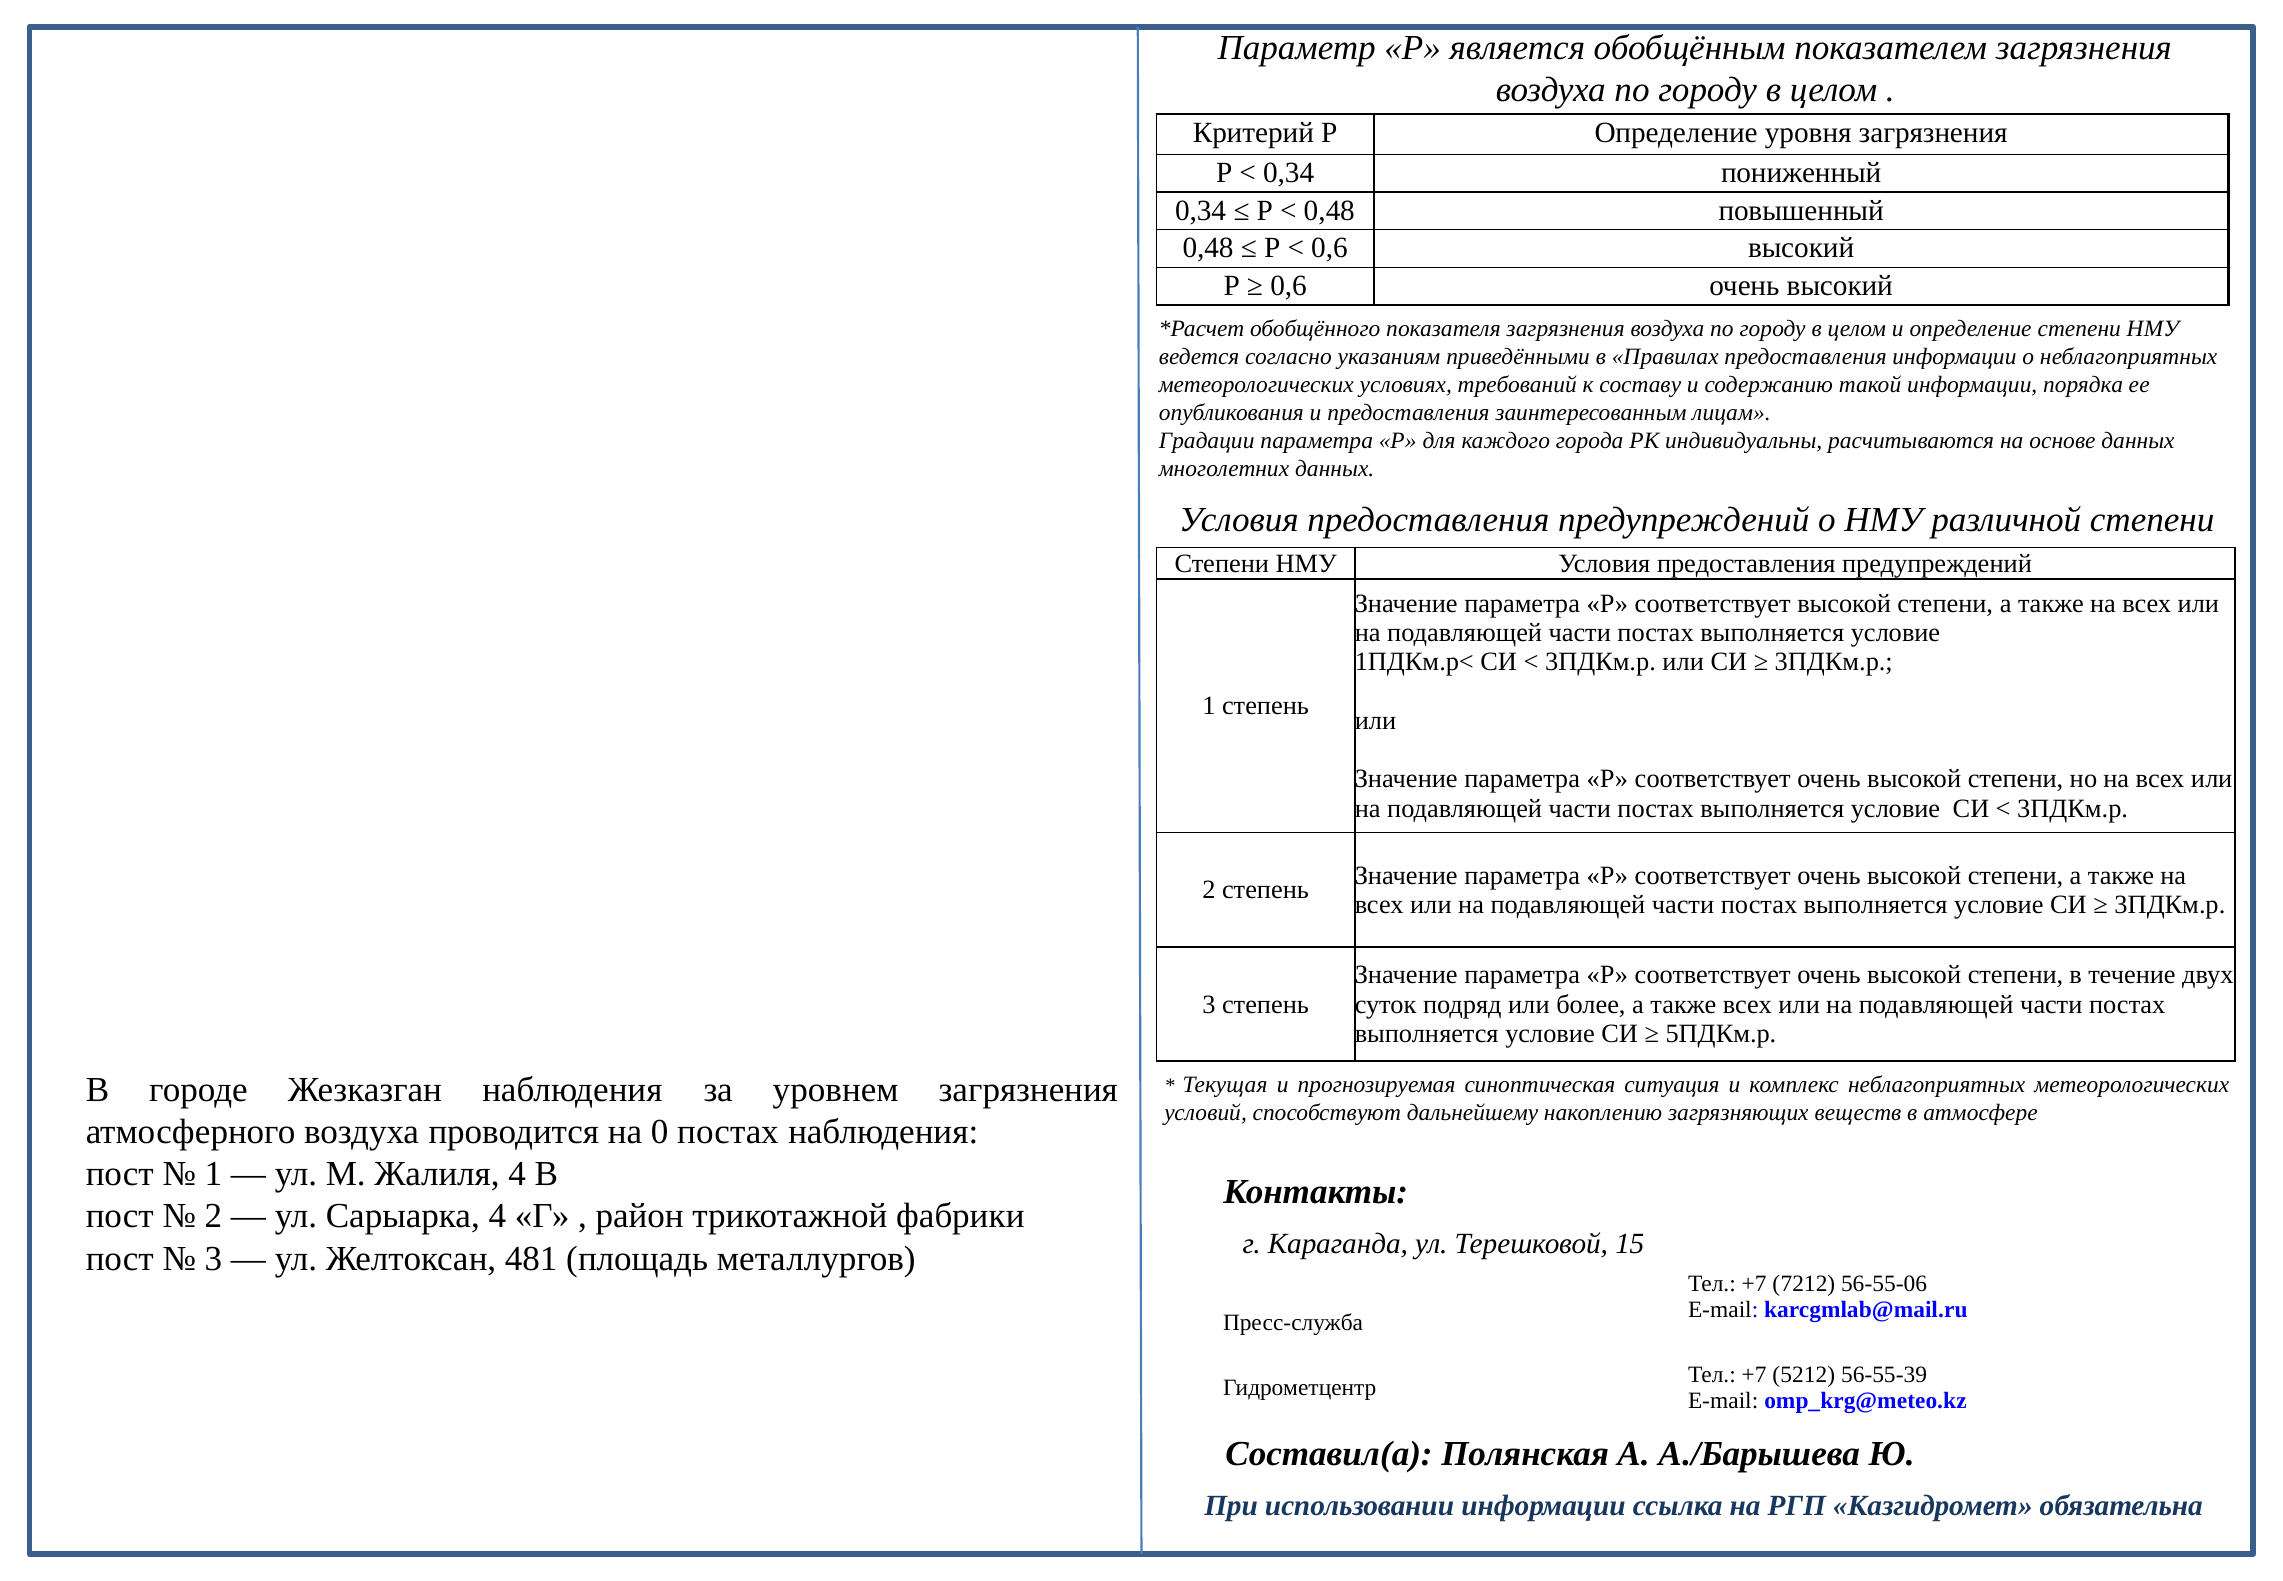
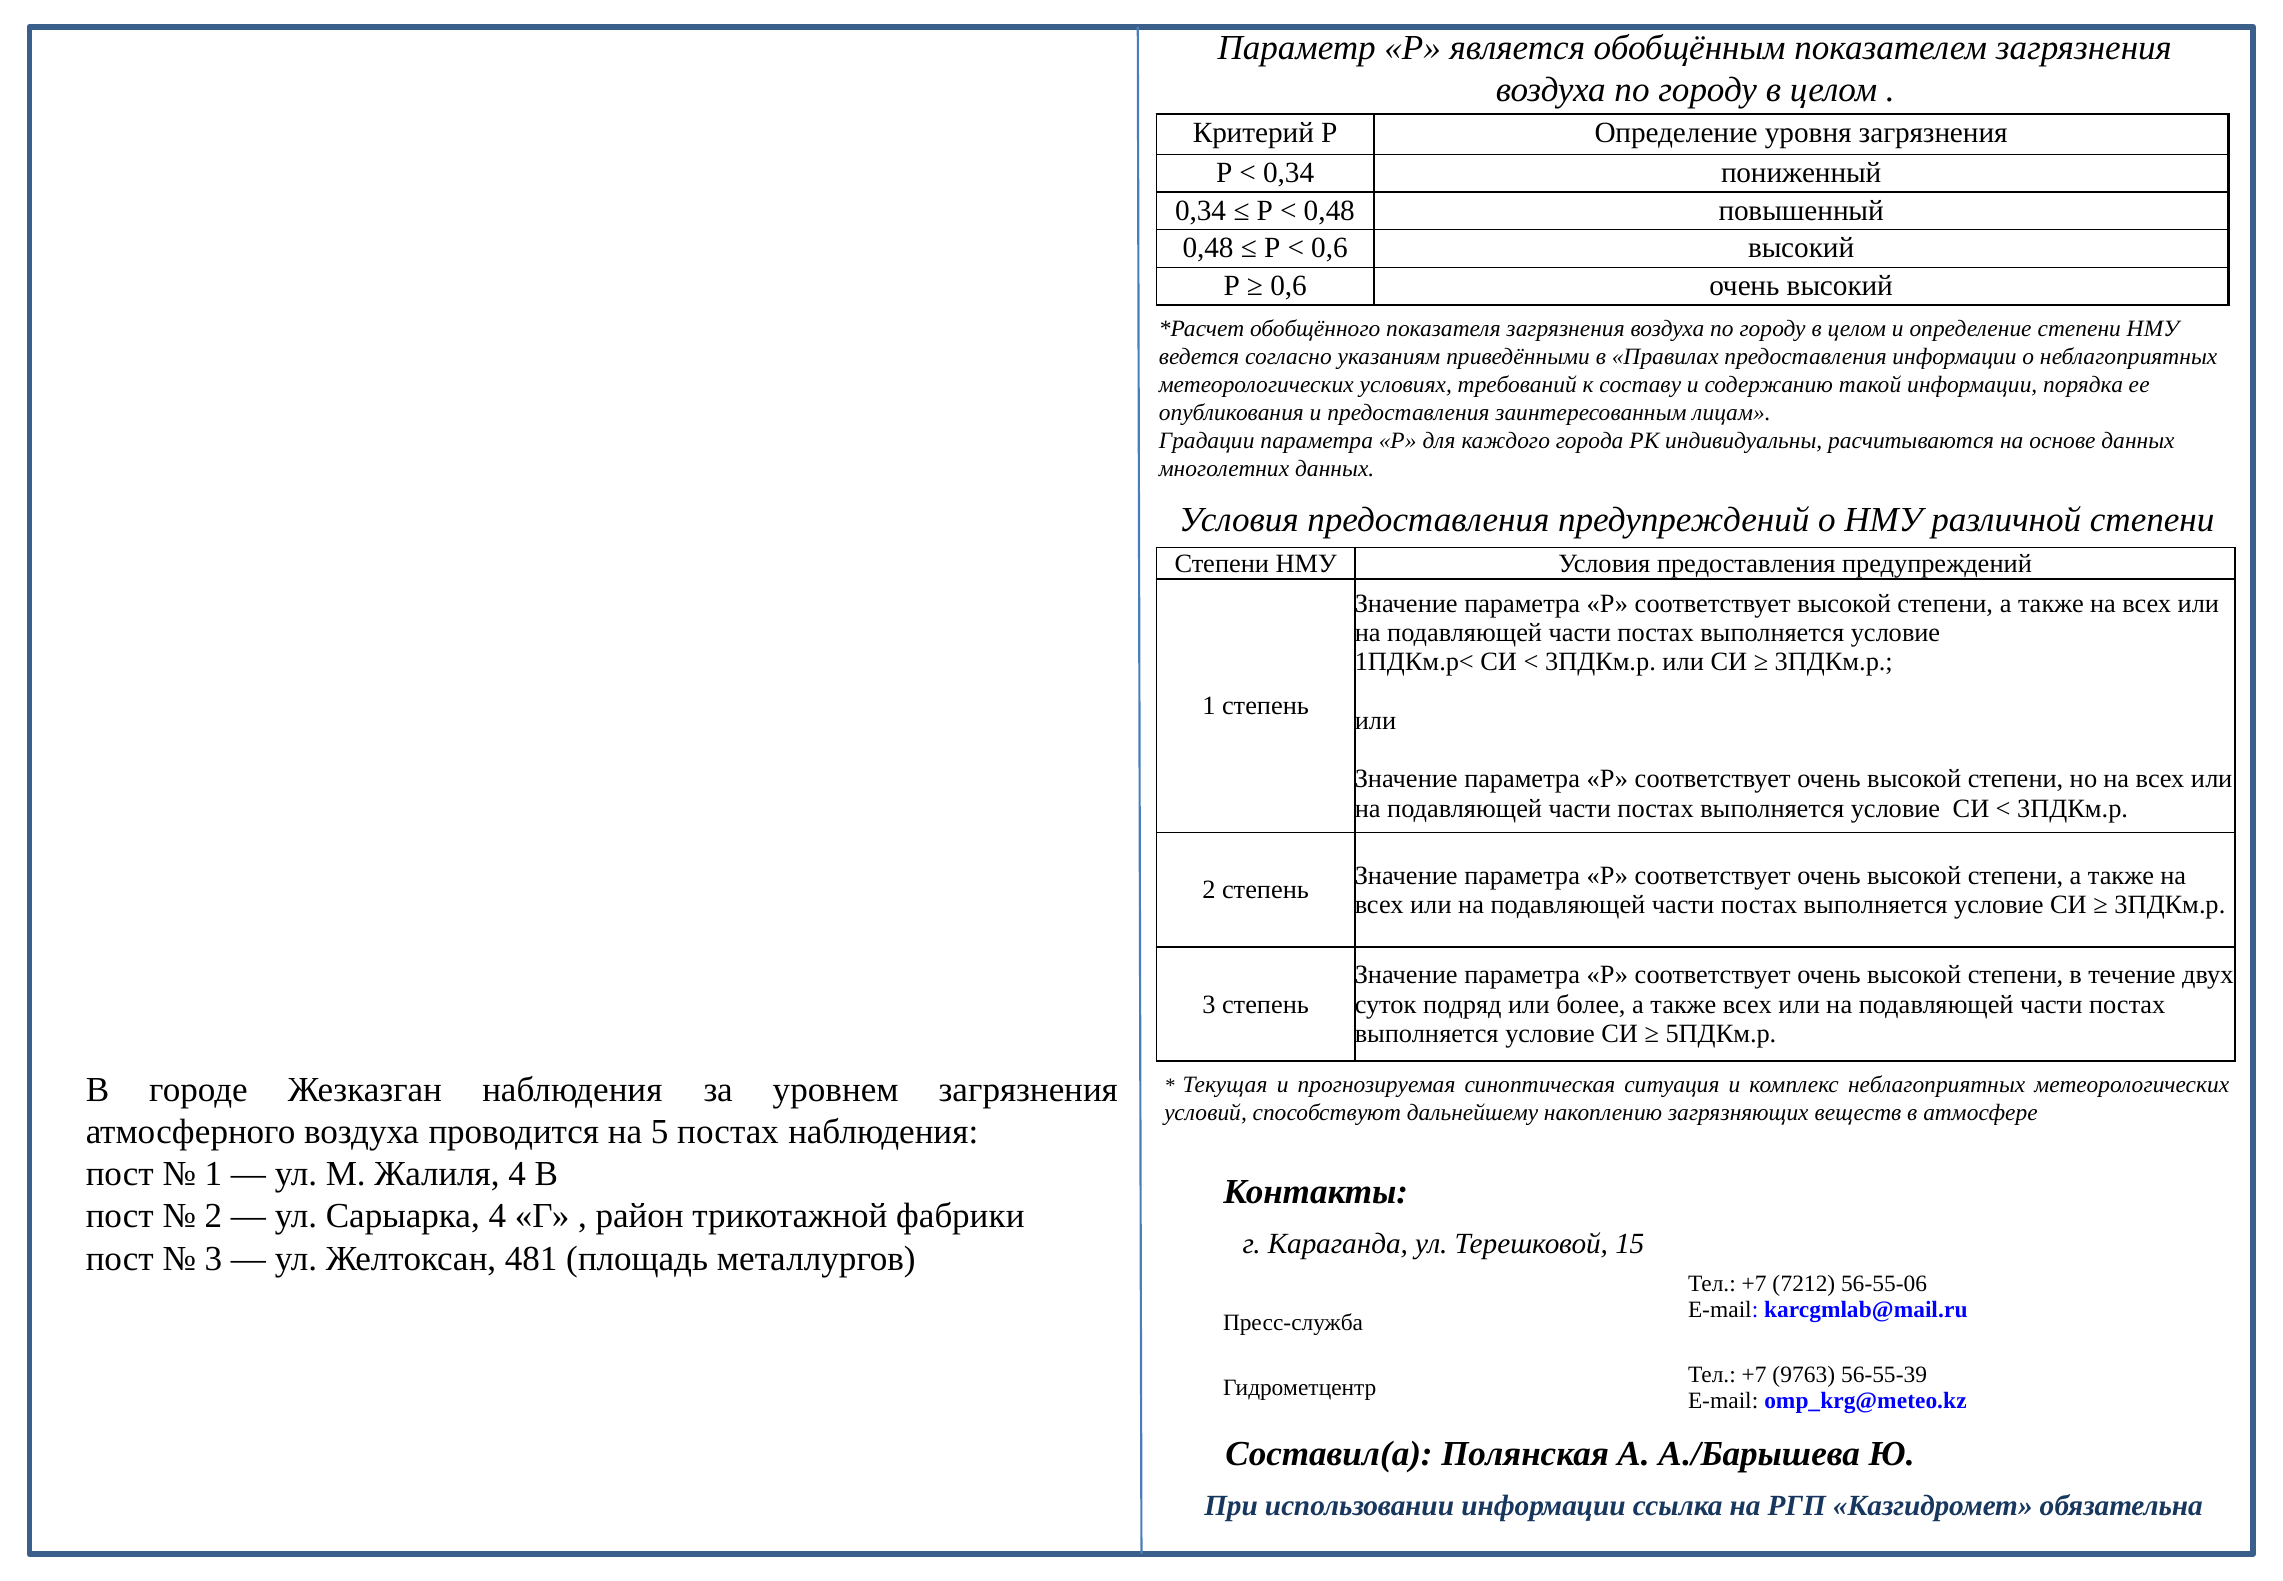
0: 0 -> 5 (660, 1132)
5212: 5212 -> 9763 (1804, 1375)
